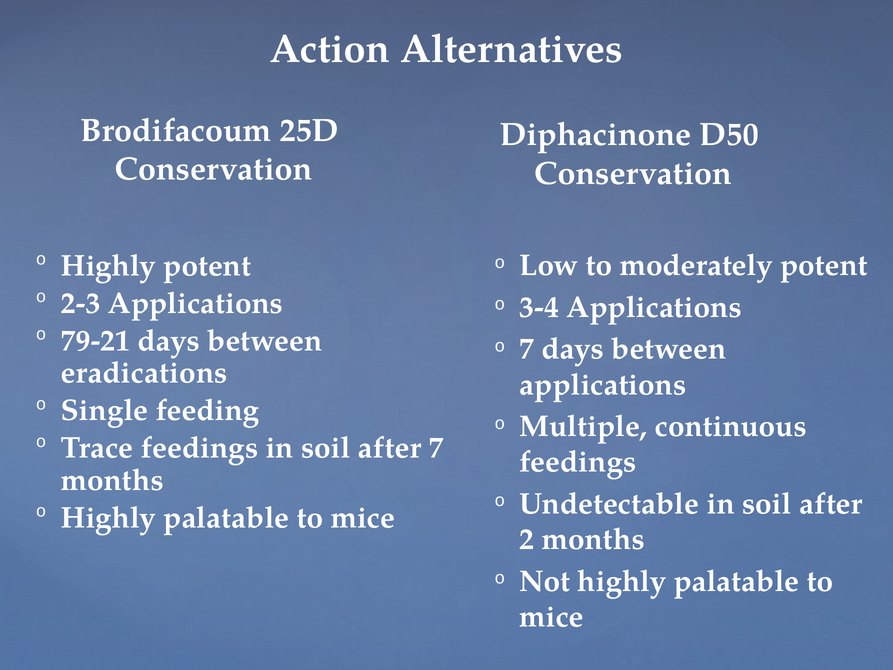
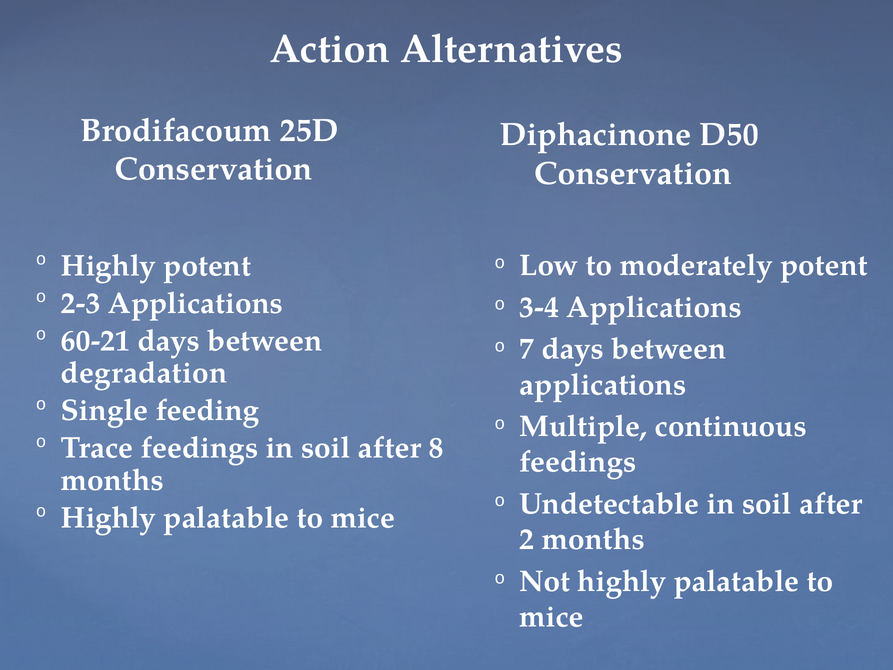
79-21: 79-21 -> 60-21 (95, 341)
eradications: eradications -> degradation (144, 373)
after 7: 7 -> 8 (436, 448)
